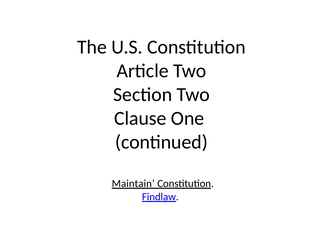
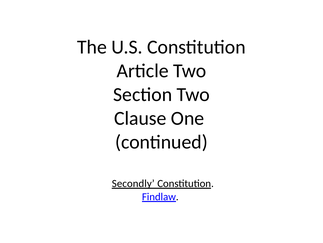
Maintain: Maintain -> Secondly (133, 183)
